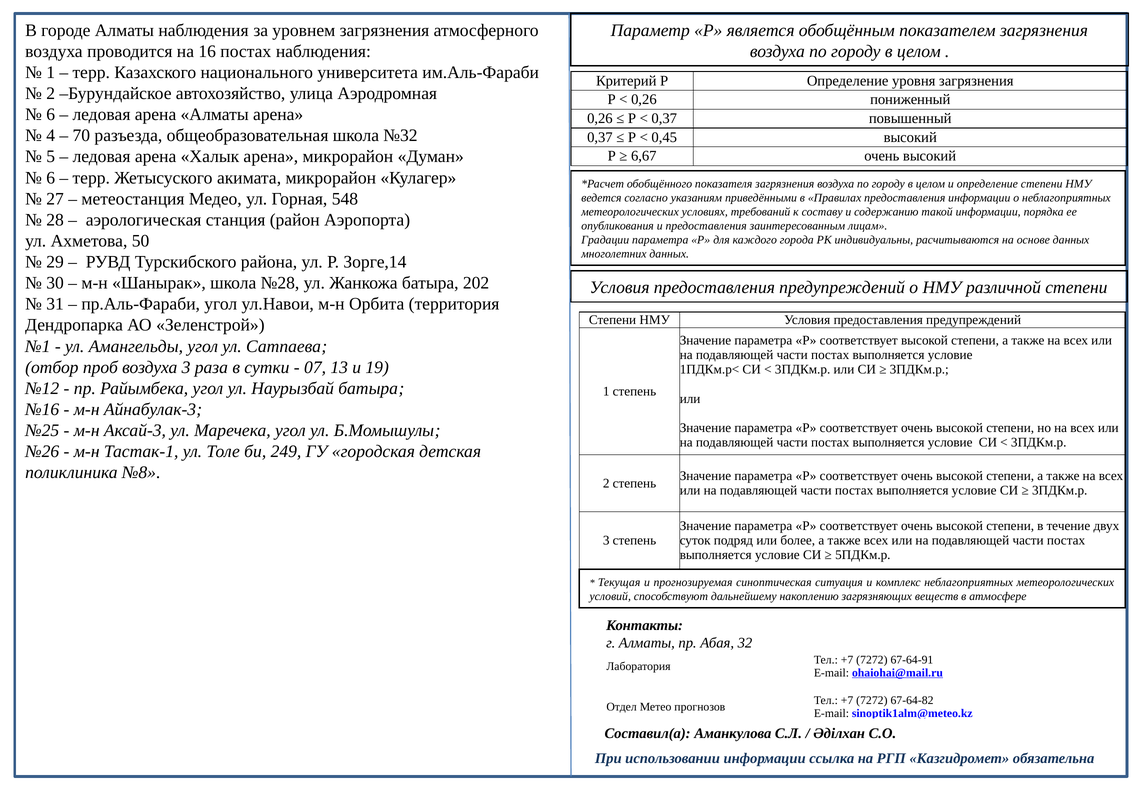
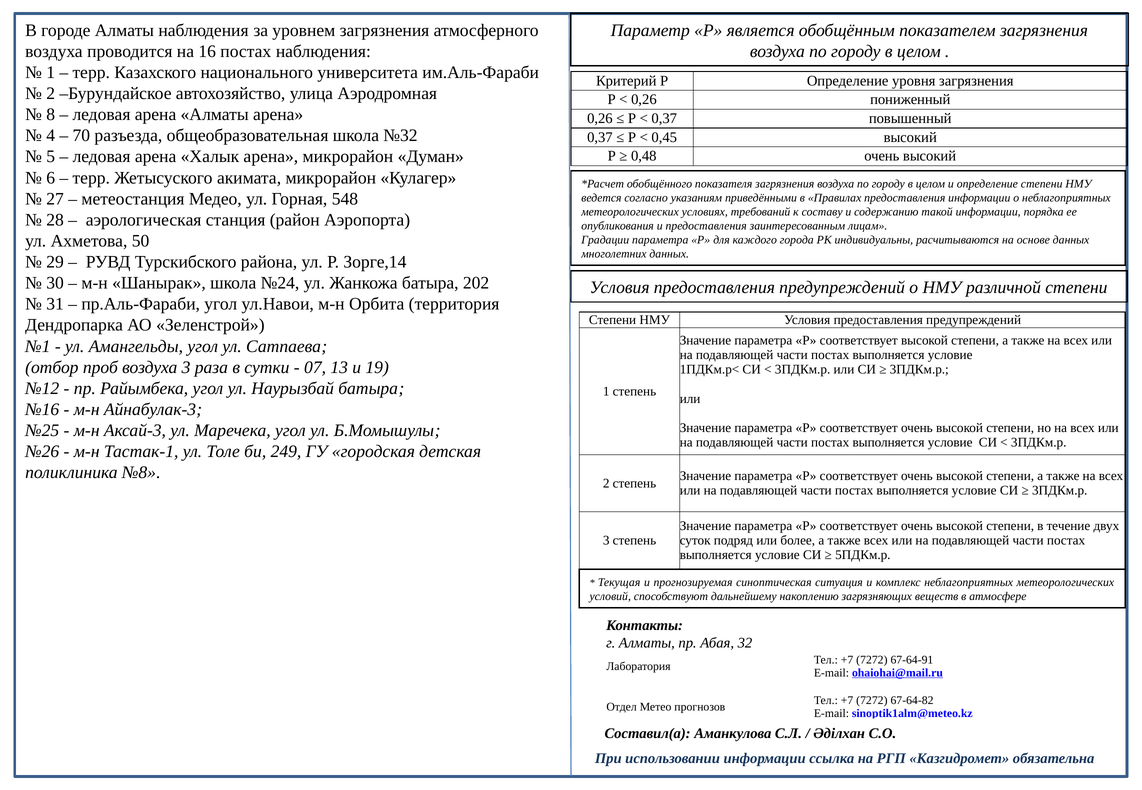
6: 6 -> 8 (51, 115)
6,67: 6,67 -> 0,48 (644, 156)
№28: №28 -> №24 (280, 283)
